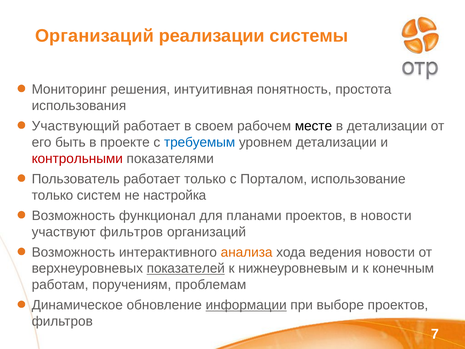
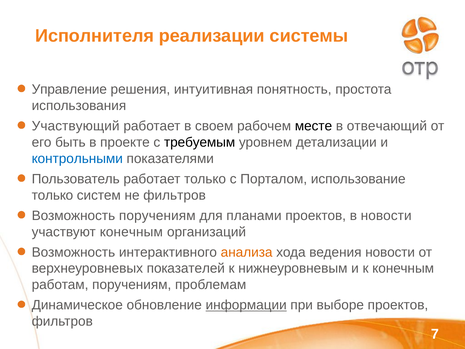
Организаций: Организаций -> Исполнителя (95, 36)
Мониторинг: Мониторинг -> Управление (69, 89)
в детализации: детализации -> отвечающий (387, 126)
требуемым colour: blue -> black (200, 142)
контрольными colour: red -> blue (77, 158)
не настройка: настройка -> фильтров (175, 195)
Возможность функционал: функционал -> поручениям (157, 215)
участвуют фильтров: фильтров -> конечным (131, 232)
показателей underline: present -> none (186, 268)
